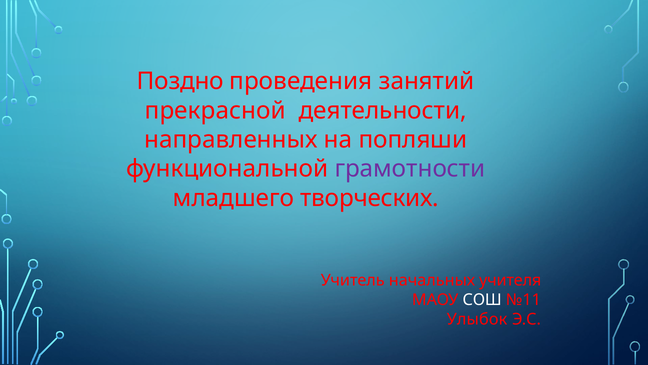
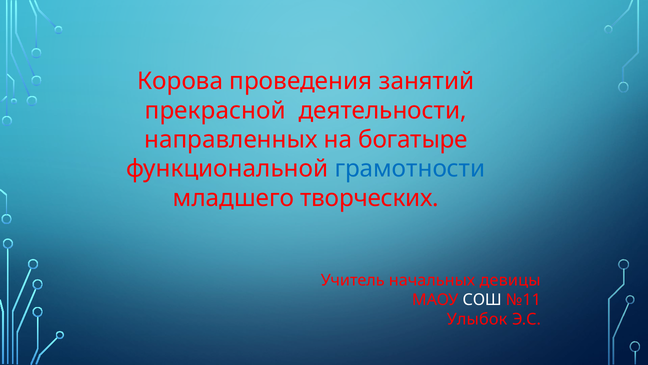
Поздно: Поздно -> Корова (180, 81)
попляши: попляши -> богатыре (413, 140)
грамотности colour: purple -> blue (410, 169)
учителя: учителя -> девицы (510, 280)
